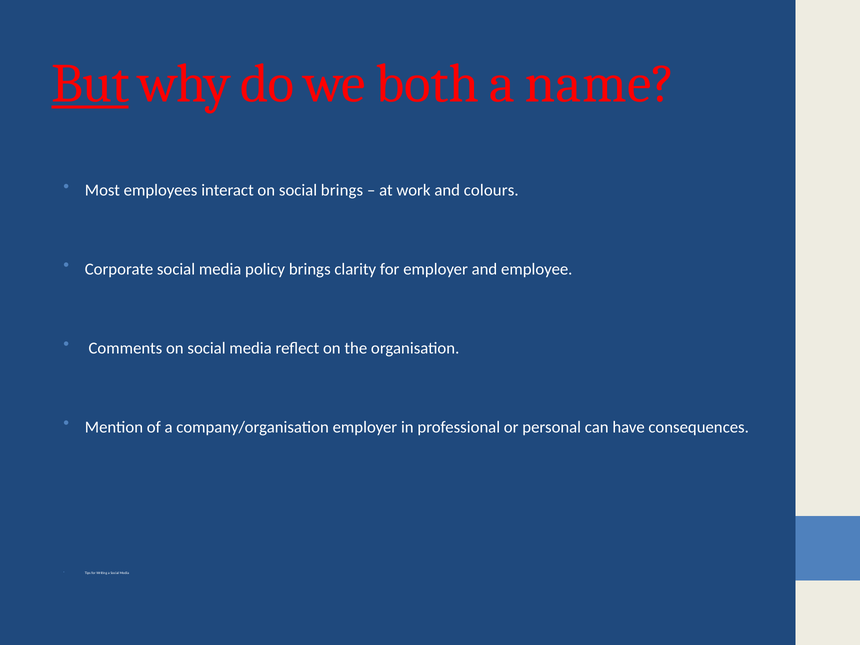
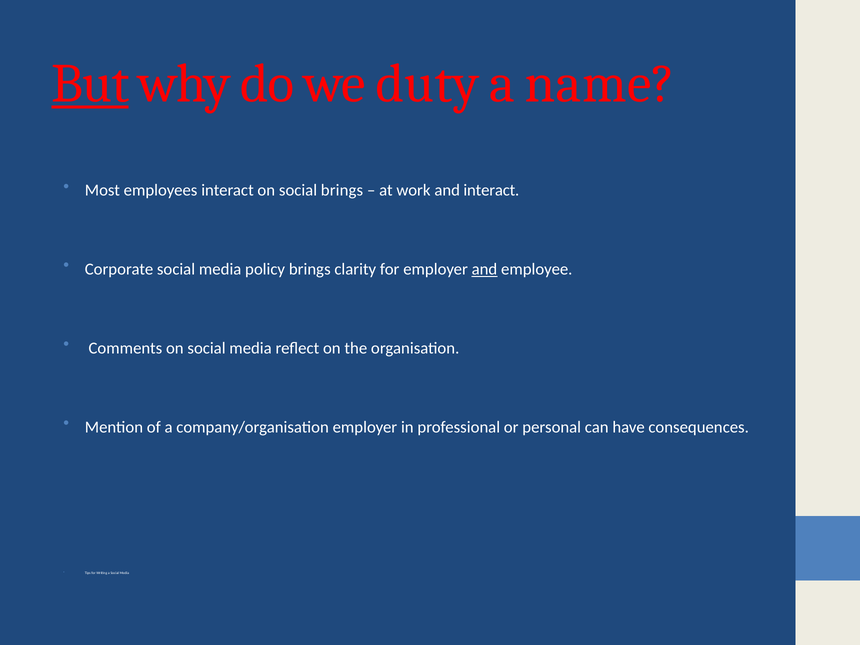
both: both -> duty (427, 83)
and colours: colours -> interact (491, 190)
and underline: none -> present (484, 269)
